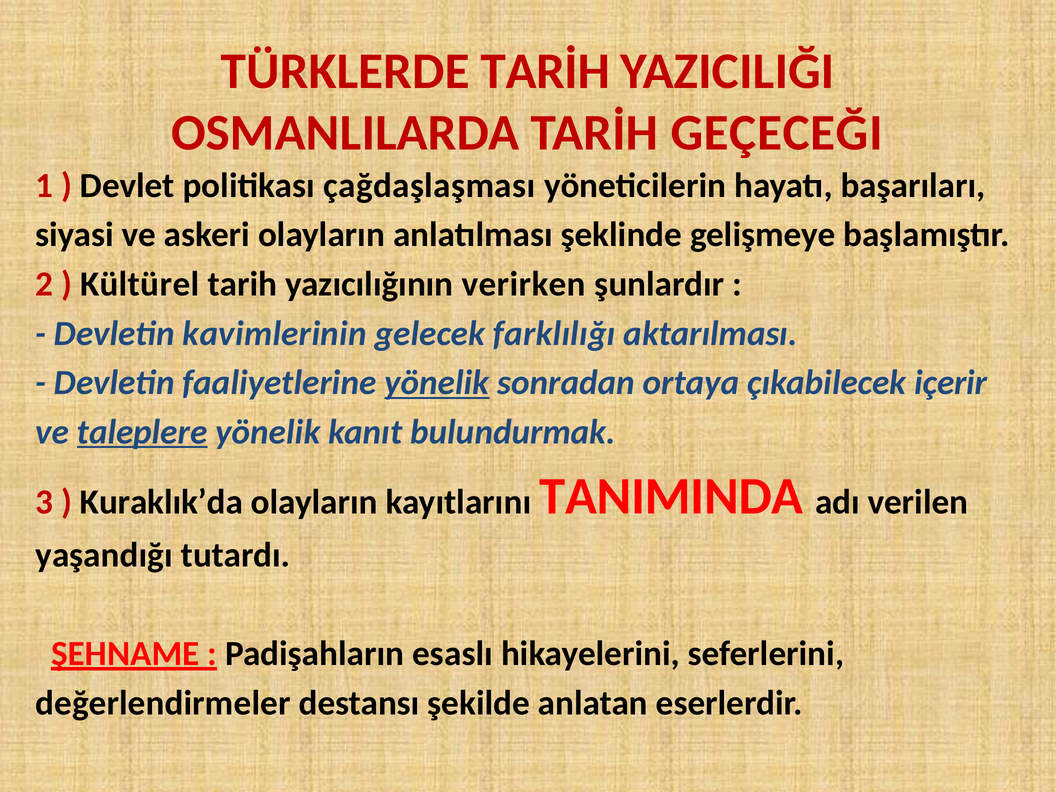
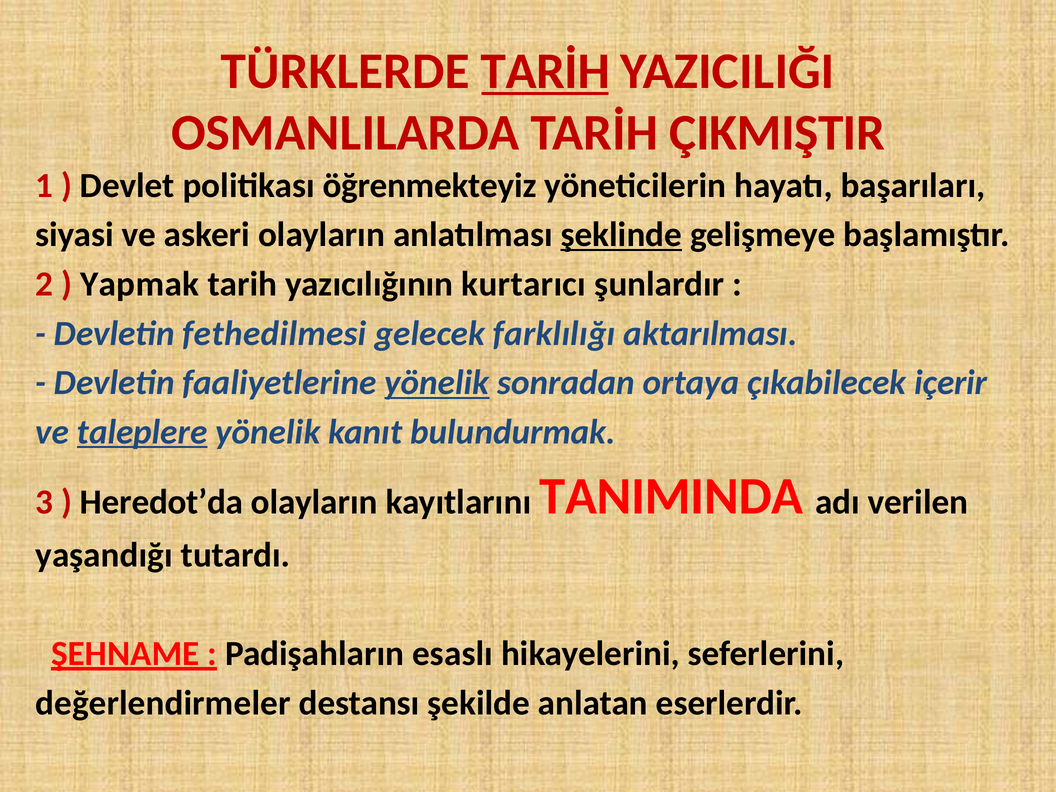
TARİH underline: none -> present (545, 71)
GEÇECEĞI: GEÇECEĞI -> ÇIKMIŞTIR (777, 133)
çağdaşlaşması: çağdaşlaşması -> öğrenmekteyiz (430, 186)
şeklinde underline: none -> present (621, 235)
Kültürel: Kültürel -> Yapmak (140, 284)
verirken: verirken -> kurtarıcı (524, 284)
kavimlerinin: kavimlerinin -> fethedilmesi (275, 333)
Kuraklık’da: Kuraklık’da -> Heredot’da (162, 502)
